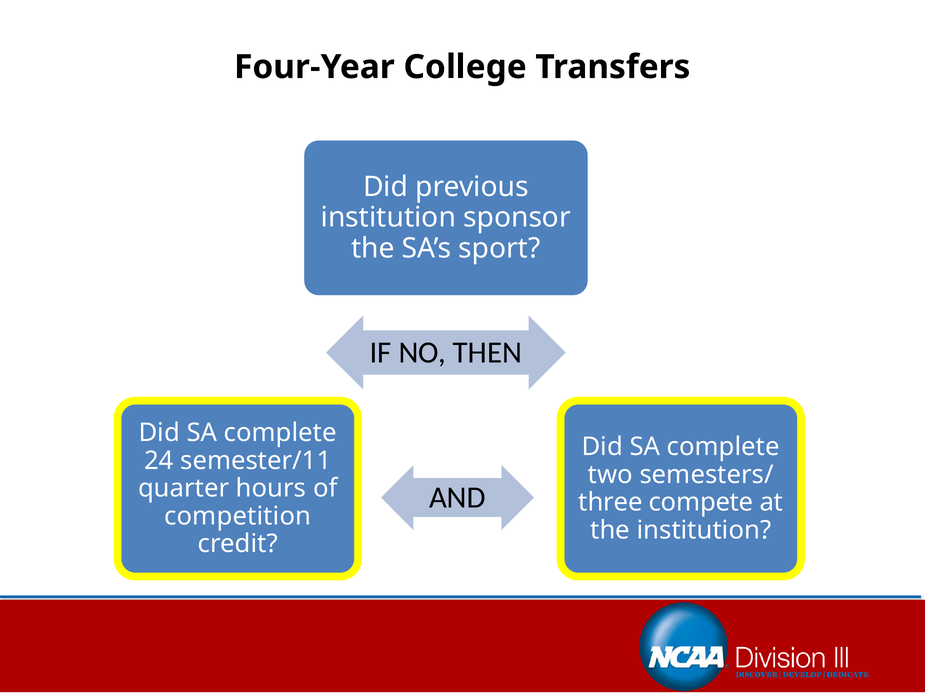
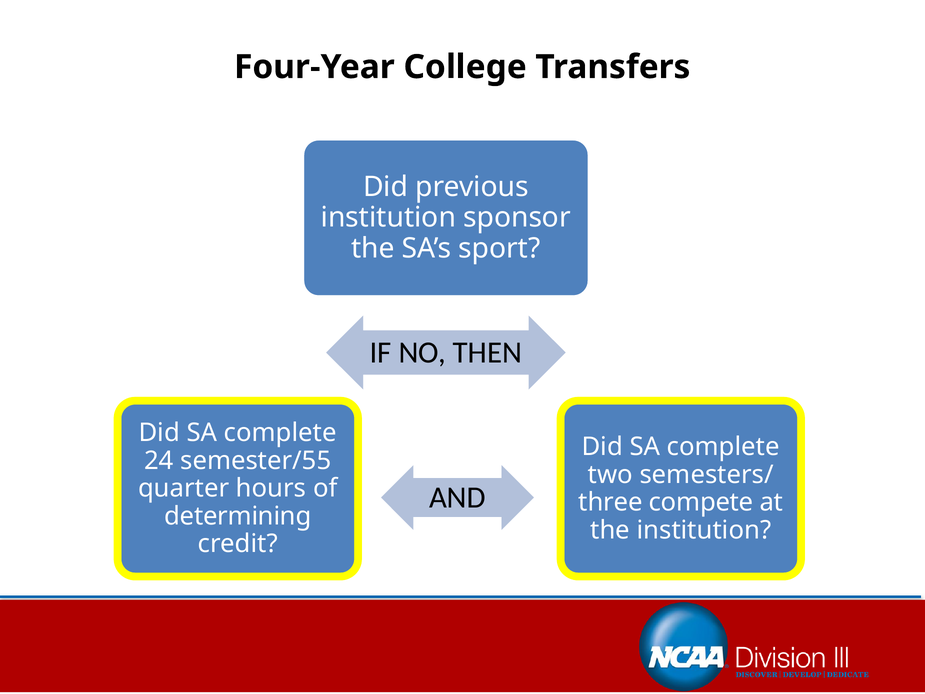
semester/11: semester/11 -> semester/55 (256, 461)
competition: competition -> determining (238, 516)
